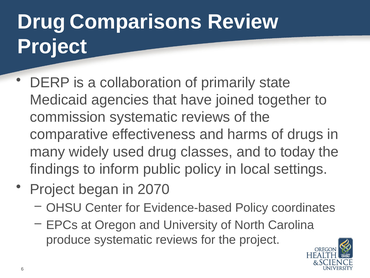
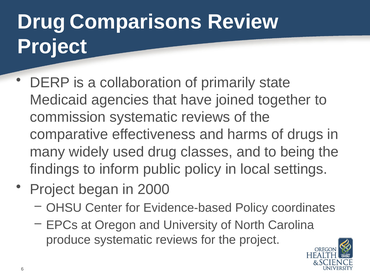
today: today -> being (298, 152)
2070: 2070 -> 2000 (154, 189)
